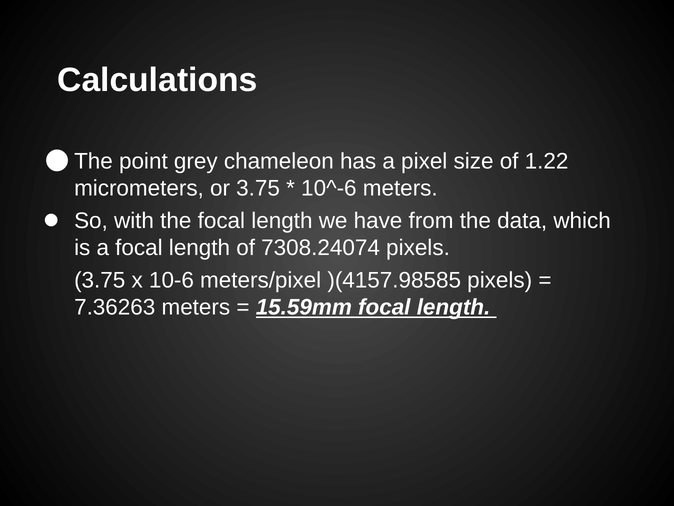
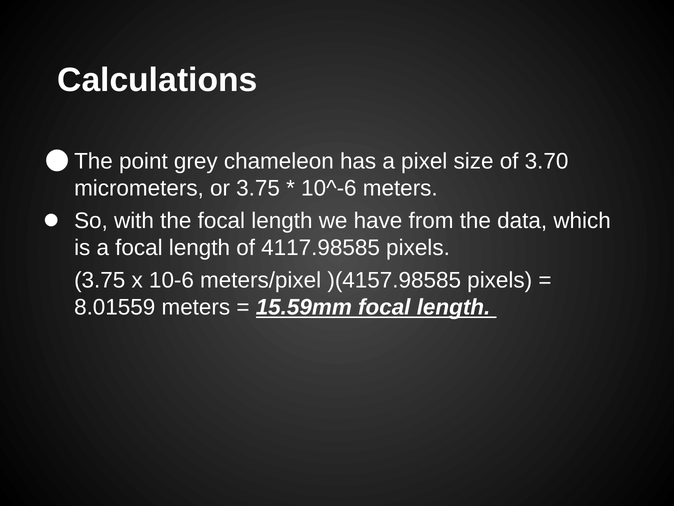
1.22: 1.22 -> 3.70 (547, 161)
7308.24074: 7308.24074 -> 4117.98585 (321, 248)
7.36263: 7.36263 -> 8.01559 (115, 307)
